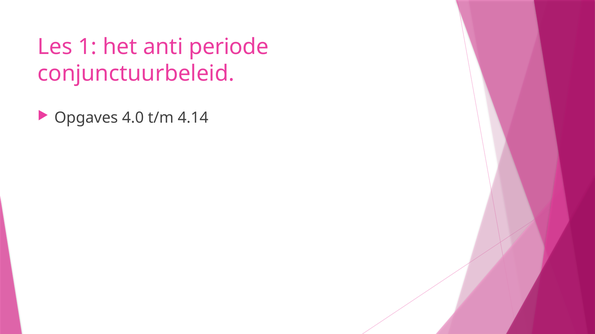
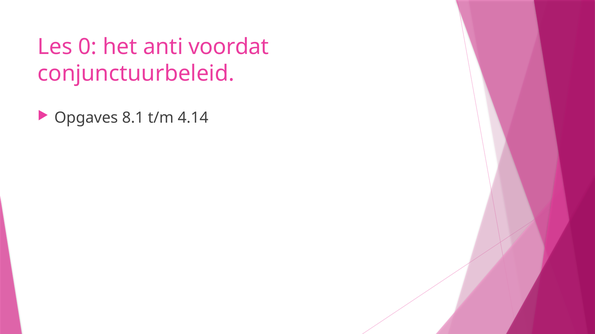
1: 1 -> 0 (88, 47)
periode: periode -> voordat (229, 47)
4.0: 4.0 -> 8.1 (133, 118)
